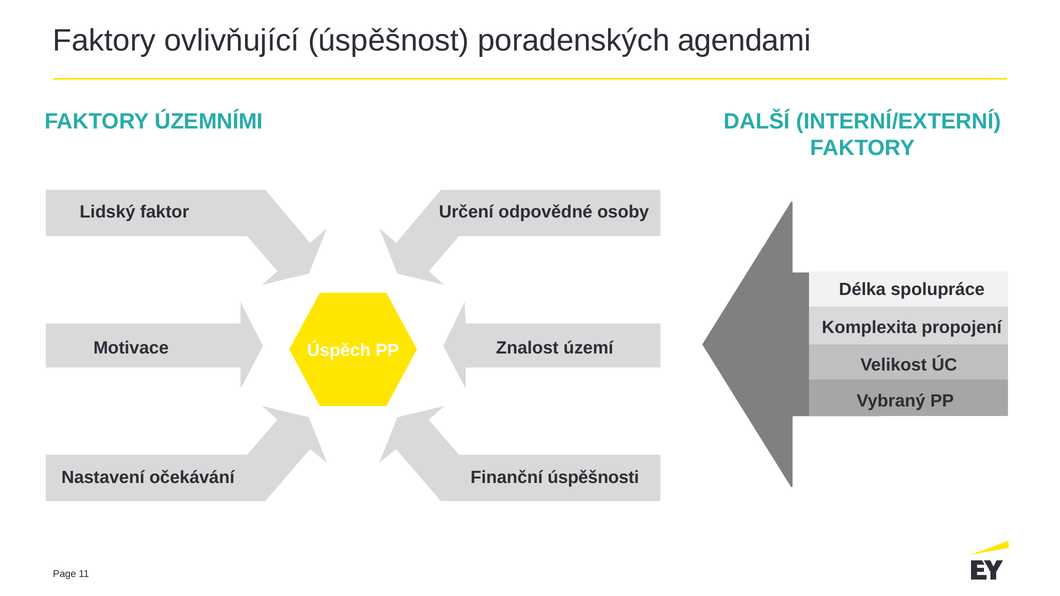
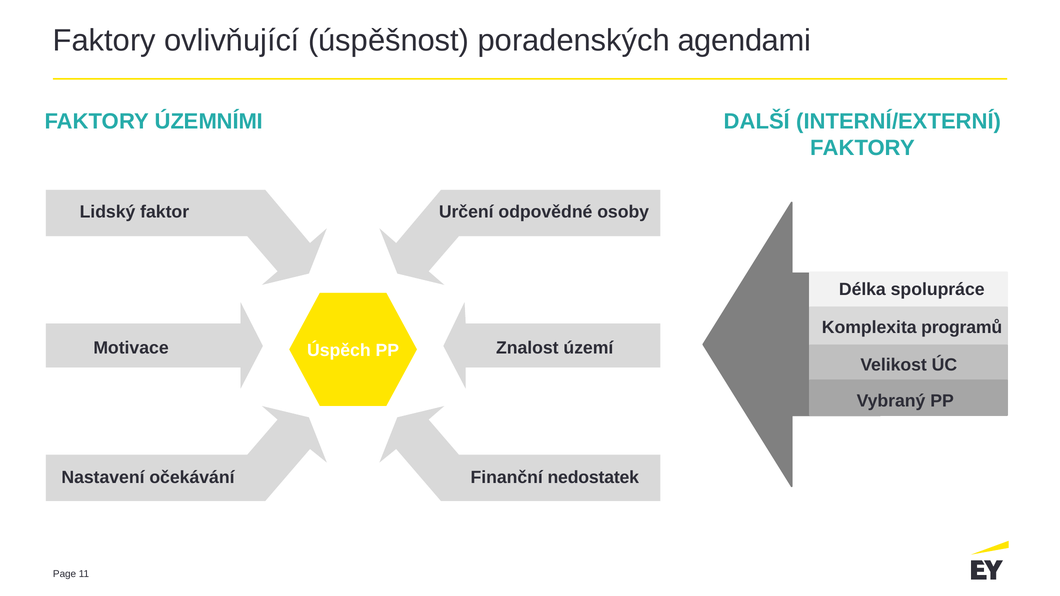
propojení: propojení -> programů (962, 327)
úspěšnosti: úspěšnosti -> nedostatek (593, 477)
